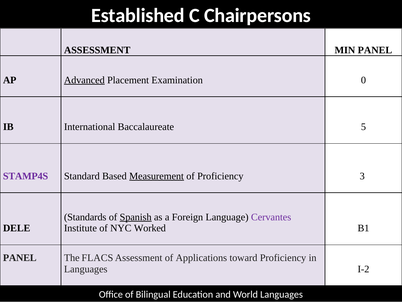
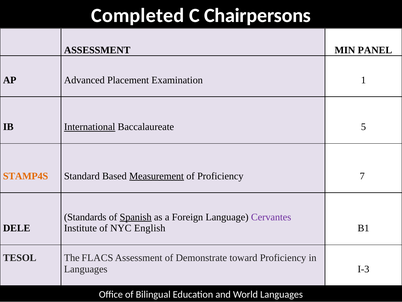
Established: Established -> Completed (138, 15)
Advanced underline: present -> none (84, 80)
0: 0 -> 1 (363, 80)
International underline: none -> present (90, 127)
STAMP4S colour: purple -> orange (26, 176)
3: 3 -> 7 (362, 176)
Worked: Worked -> English (150, 228)
PANEL: PANEL -> TESOL (20, 257)
Applications: Applications -> Demonstrate (201, 257)
I-2: I-2 -> I-3 (363, 269)
